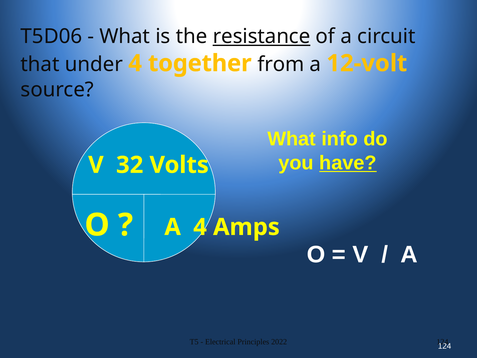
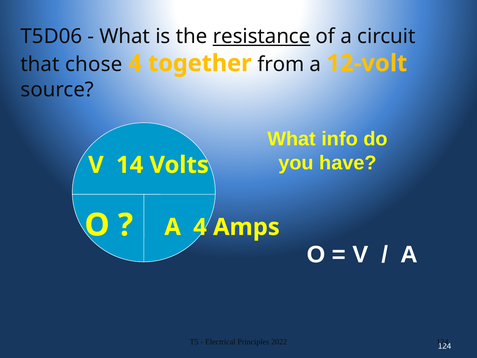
under: under -> chose (94, 64)
have underline: present -> none (348, 163)
32: 32 -> 14 (130, 165)
